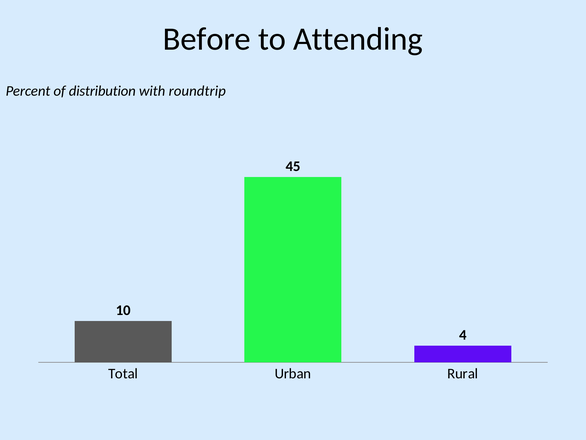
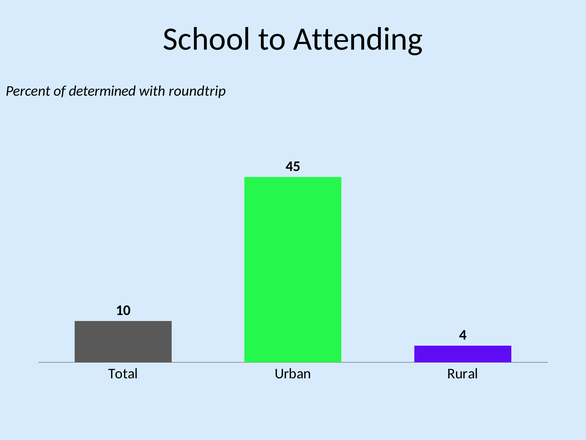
Before: Before -> School (207, 39)
distribution: distribution -> determined (102, 91)
